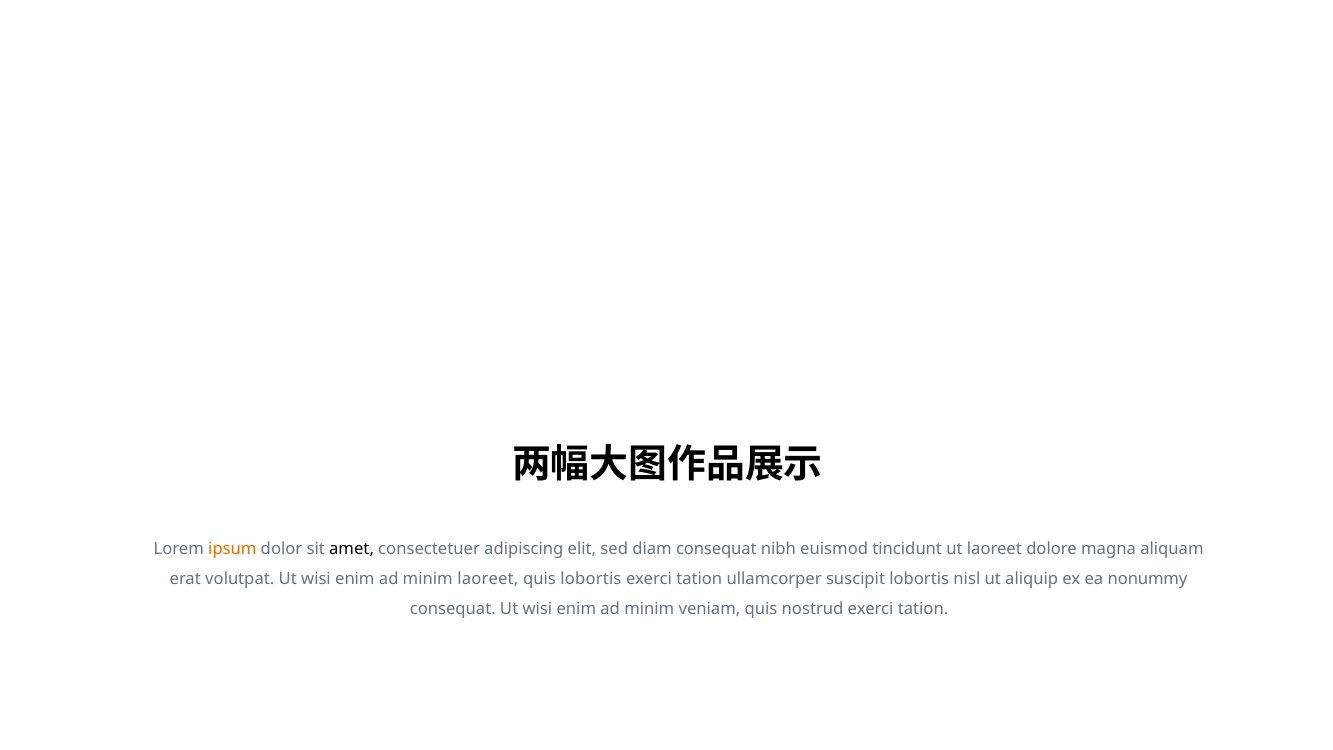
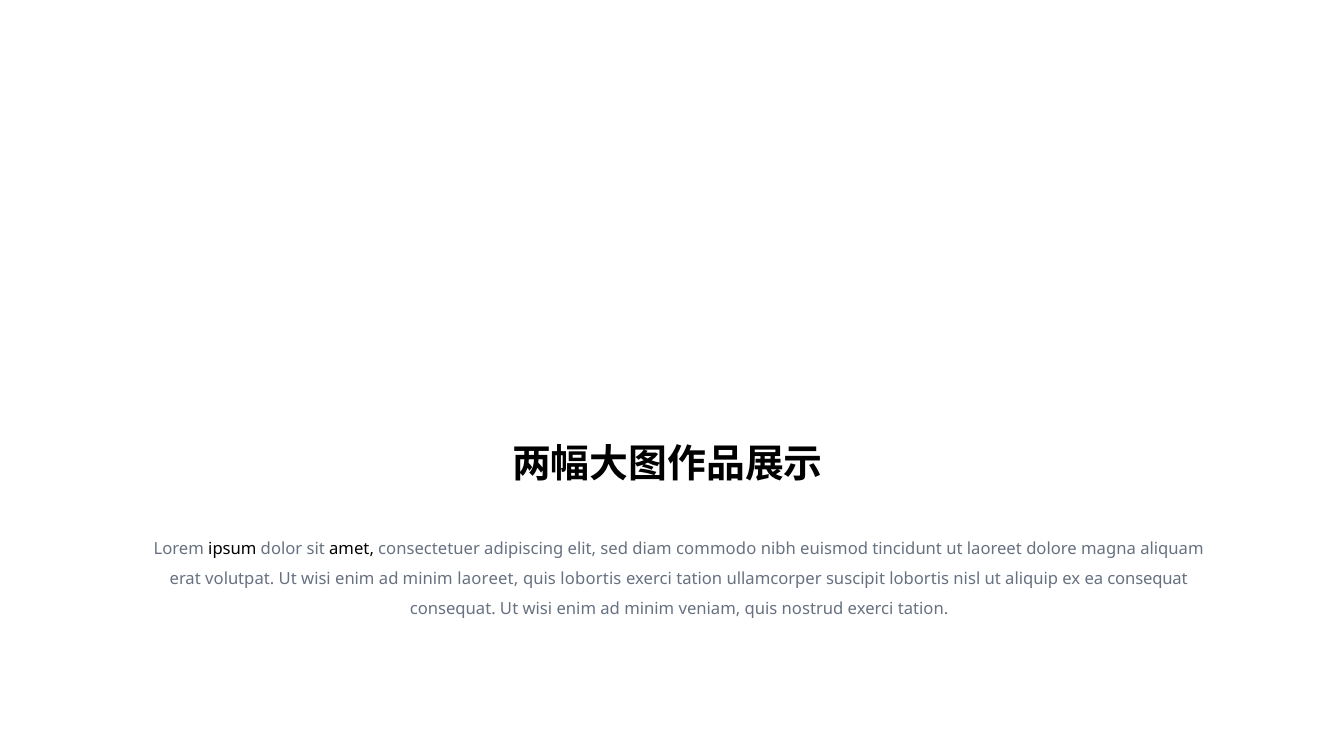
ipsum colour: orange -> black (232, 549)
diam consequat: consequat -> commodo (716, 549)
ea nonummy: nonummy -> consequat (1148, 579)
